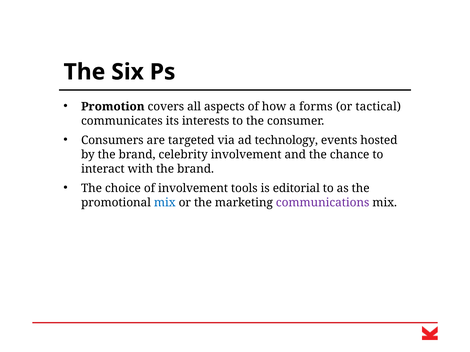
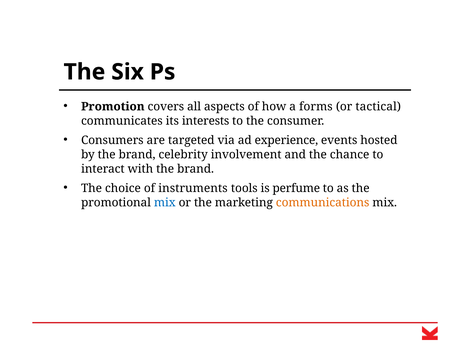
technology: technology -> experience (286, 140)
of involvement: involvement -> instruments (193, 188)
editorial: editorial -> perfume (296, 188)
communications colour: purple -> orange (323, 203)
